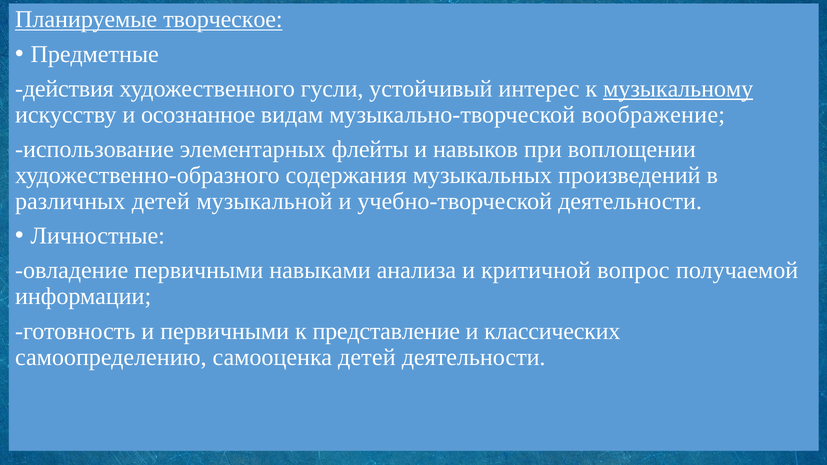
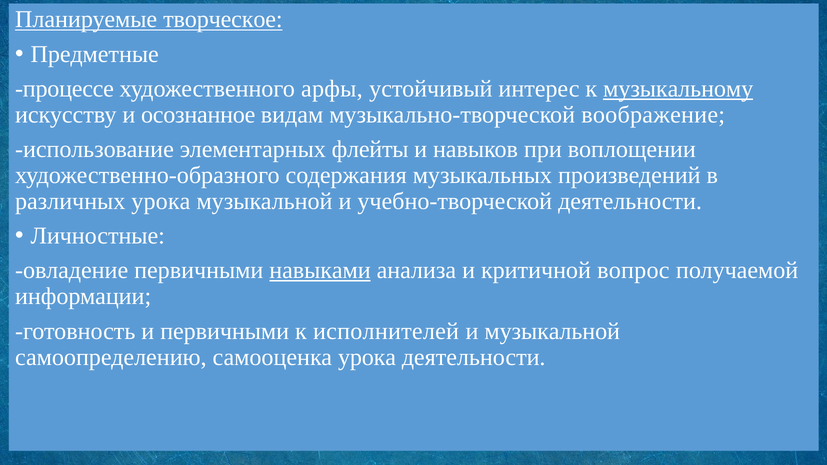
действия: действия -> процессе (64, 89)
гусли: гусли -> арфы (332, 89)
различных детей: детей -> урока (161, 201)
навыками underline: none -> present (320, 271)
представление: представление -> исполнителей (386, 331)
и классических: классических -> музыкальной (552, 331)
самооценка детей: детей -> урока (367, 357)
